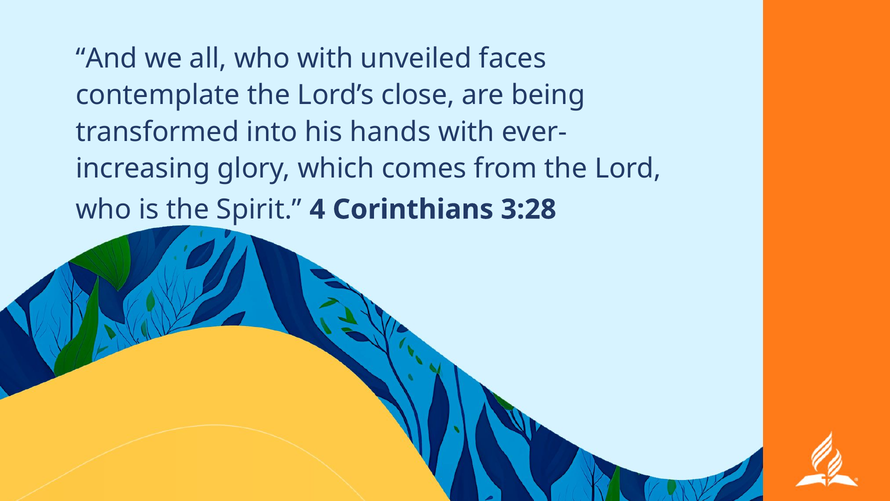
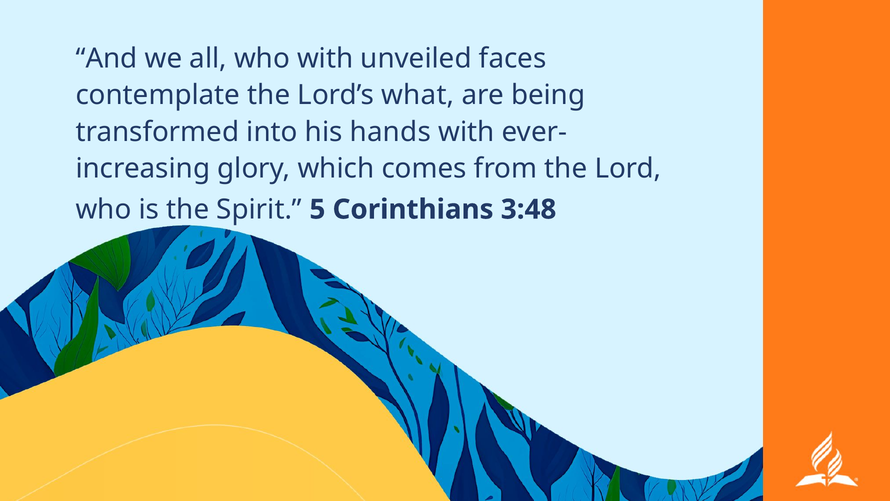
close: close -> what (418, 95)
4: 4 -> 5 (317, 209)
3:28: 3:28 -> 3:48 (529, 209)
